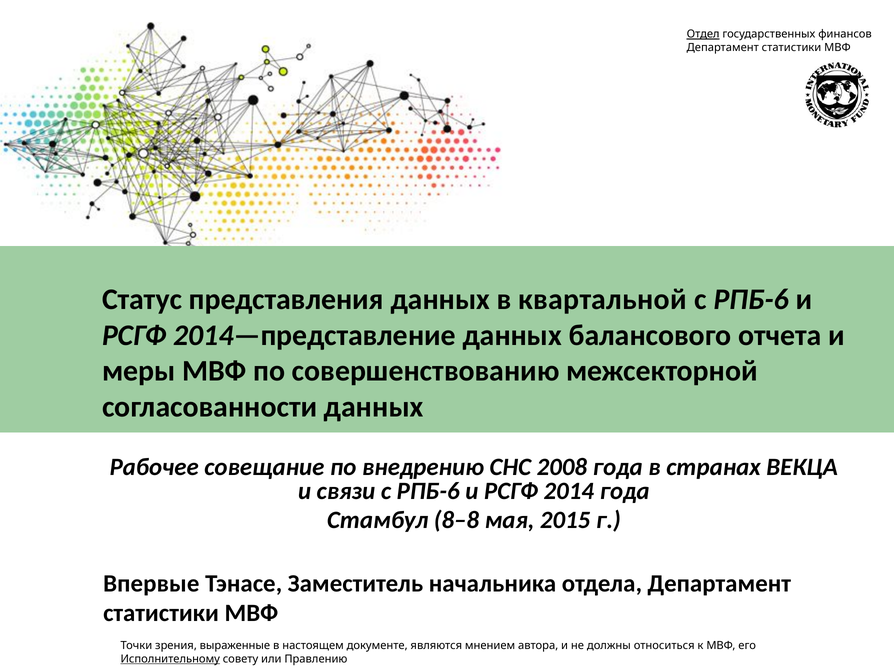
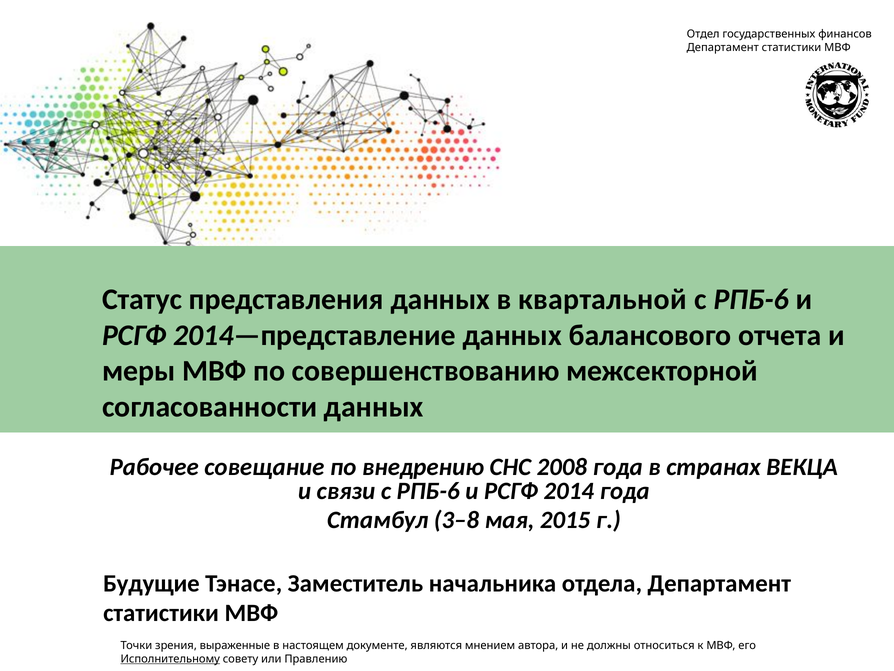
Отдел underline: present -> none (703, 34)
8–8: 8–8 -> 3–8 (456, 520)
Впервые: Впервые -> Будущие (151, 583)
